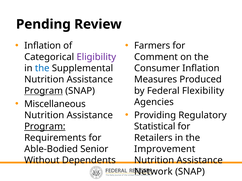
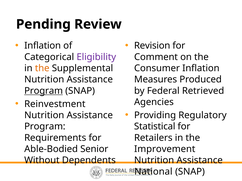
Farmers: Farmers -> Revision (152, 46)
the colour: blue -> orange (42, 68)
Flexibility: Flexibility -> Retrieved (203, 91)
Miscellaneous: Miscellaneous -> Reinvestment (55, 104)
Program underline: present -> none (45, 127)
Network: Network -> National (153, 172)
